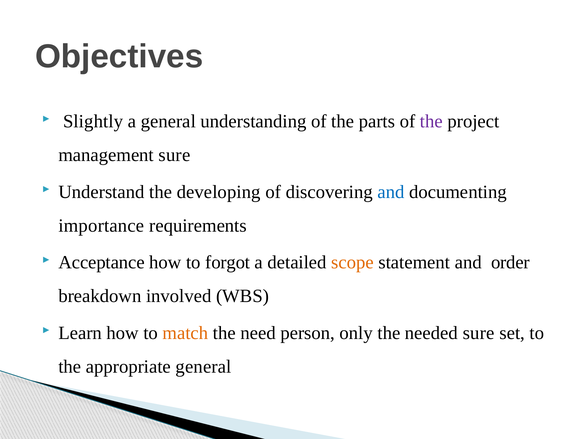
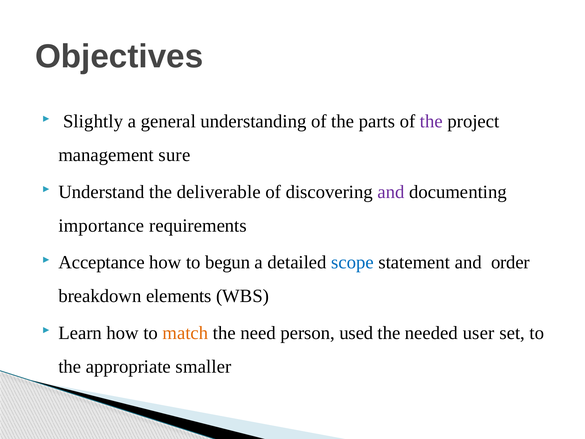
developing: developing -> deliverable (219, 192)
and colour: blue -> purple (391, 192)
forgot: forgot -> begun (228, 262)
scope colour: orange -> blue (353, 262)
involved: involved -> elements (179, 296)
only: only -> used (356, 333)
needed sure: sure -> user (479, 333)
appropriate general: general -> smaller (204, 366)
